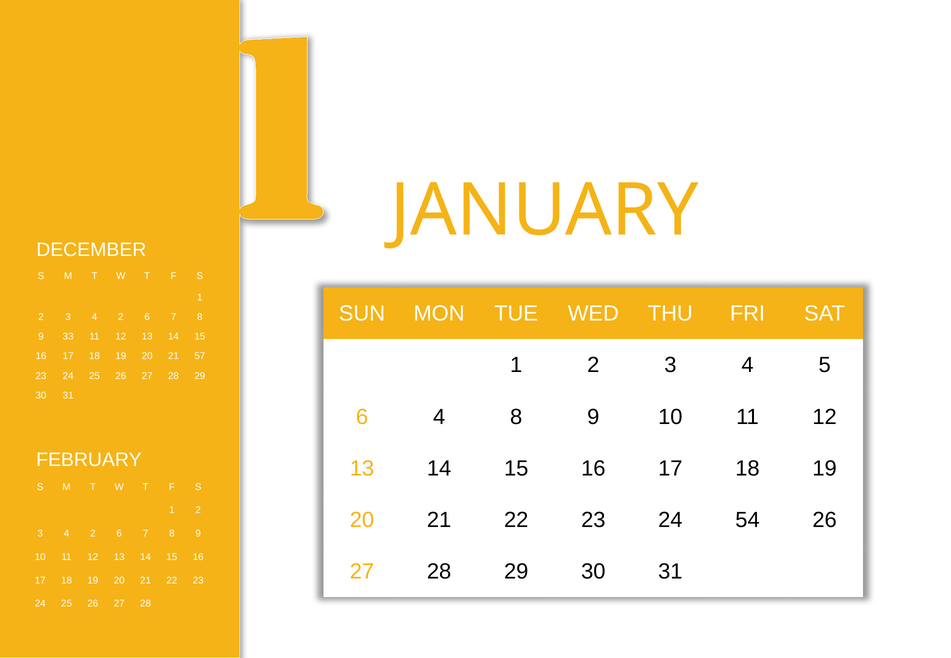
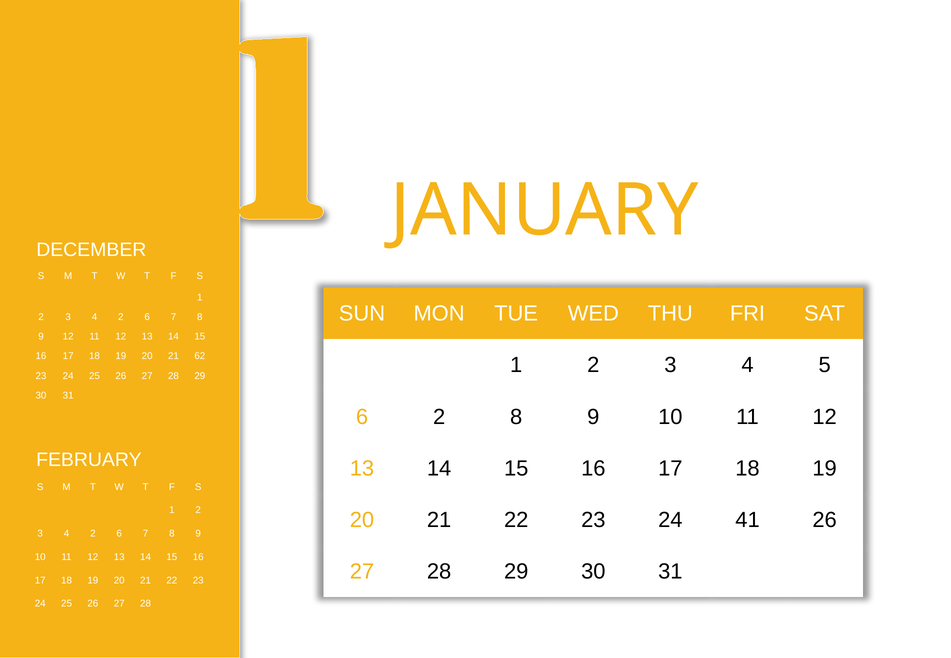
9 33: 33 -> 12 (68, 337)
57: 57 -> 62 (200, 356)
6 4: 4 -> 2 (439, 417)
54: 54 -> 41 (748, 520)
